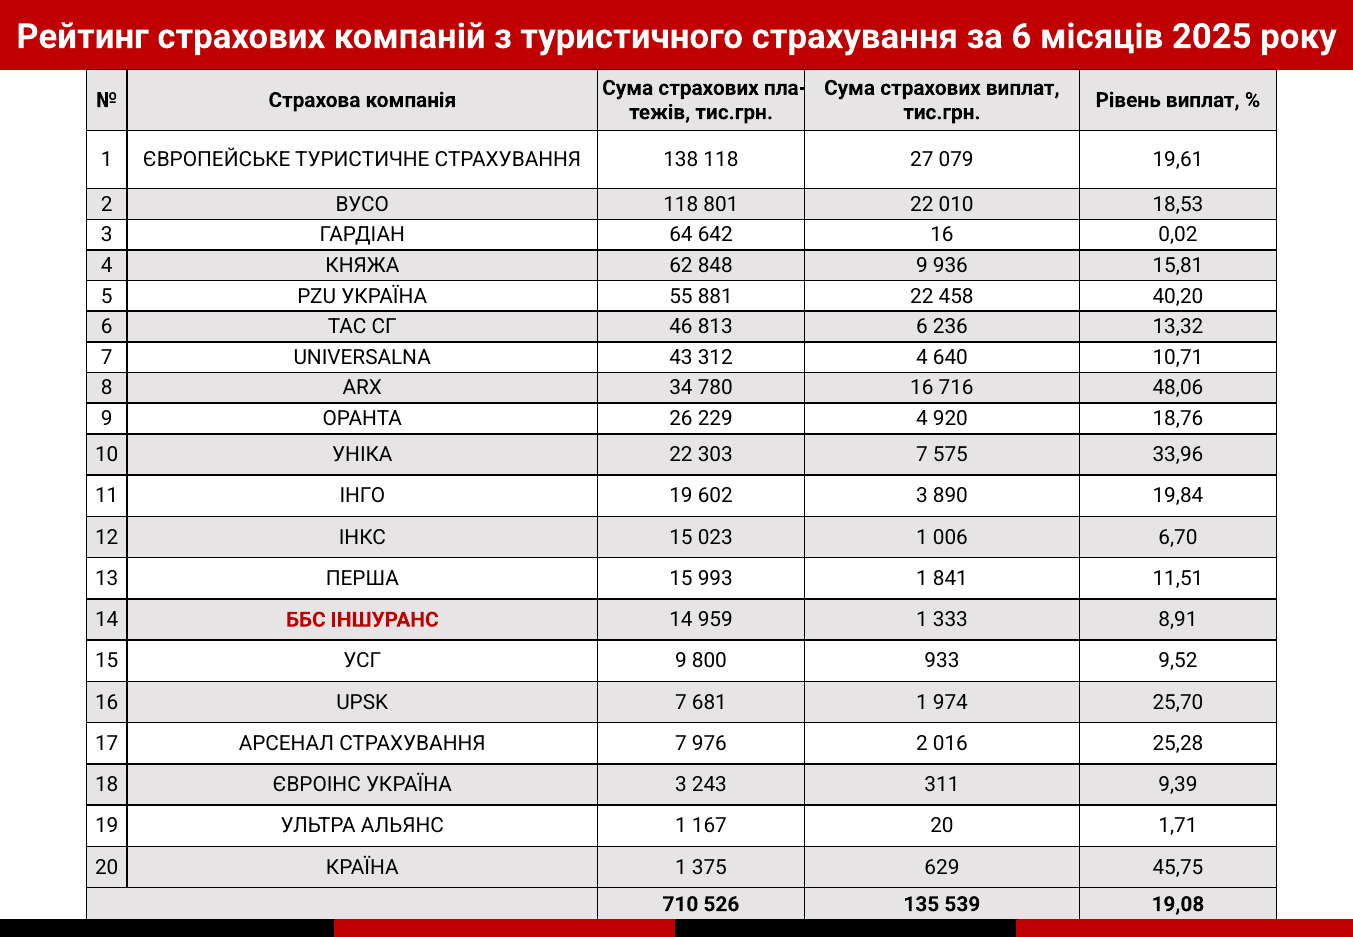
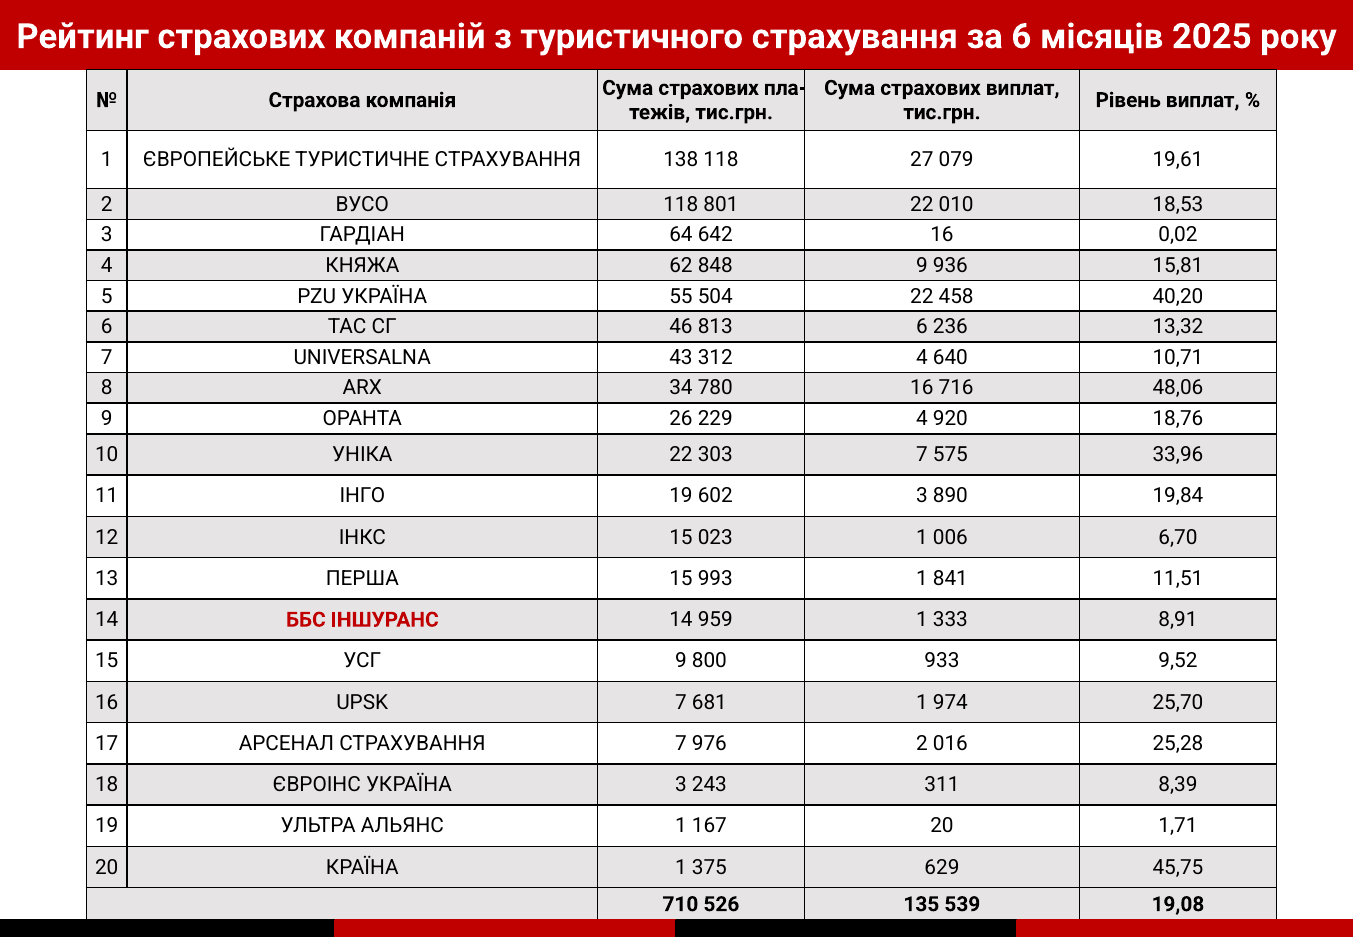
881: 881 -> 504 (715, 296)
9,39: 9,39 -> 8,39 (1178, 785)
